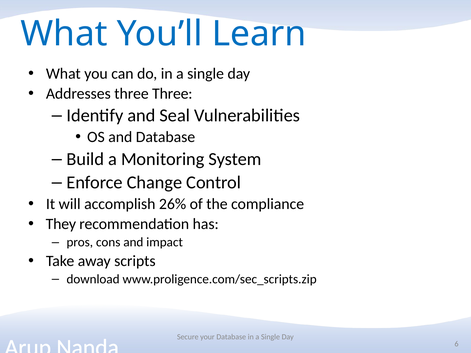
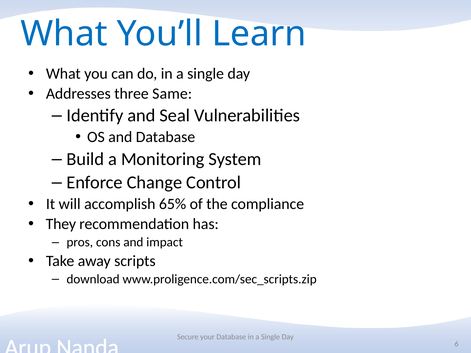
three Three: Three -> Same (172, 94)
26%: 26% -> 65% (173, 204)
